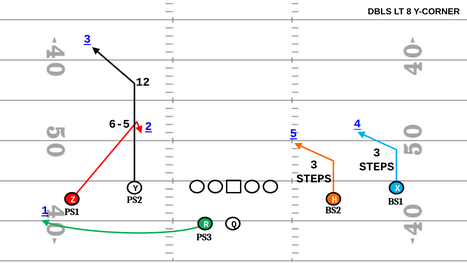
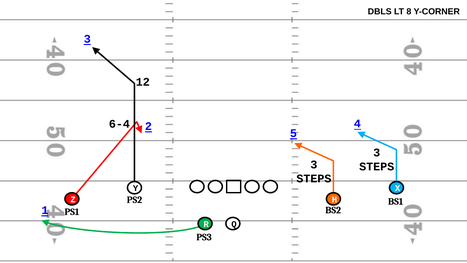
6-5: 6-5 -> 6-4 (119, 124)
